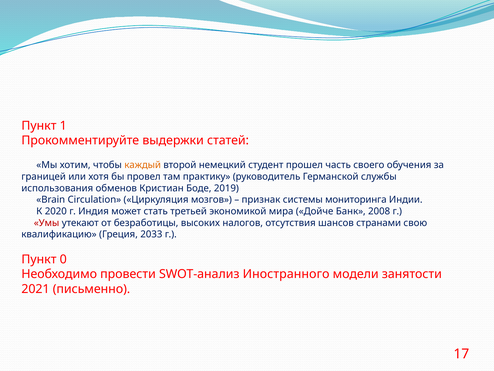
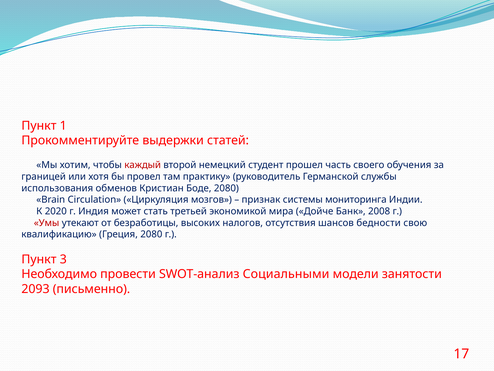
каждый colour: orange -> red (143, 165)
Боде 2019: 2019 -> 2080 (226, 188)
странами: странами -> бедности (379, 223)
Греция 2033: 2033 -> 2080 (151, 234)
0: 0 -> 3 (63, 259)
Иностранного: Иностранного -> Социальными (286, 274)
2021: 2021 -> 2093 (35, 289)
